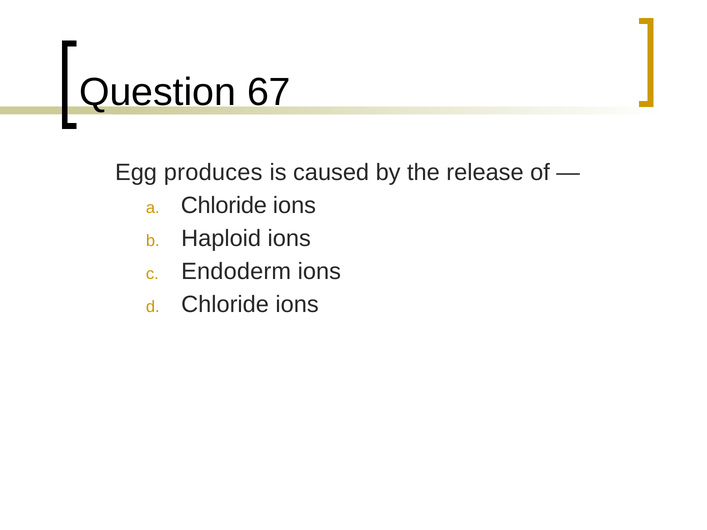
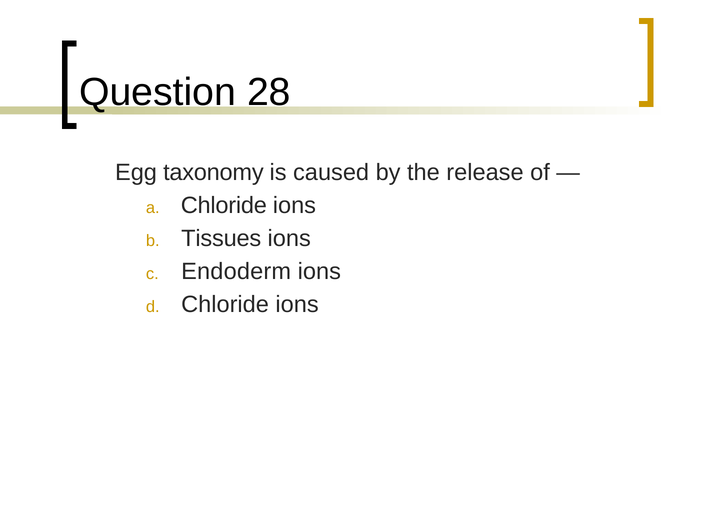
67: 67 -> 28 (269, 92)
produces: produces -> taxonomy (213, 173)
Haploid: Haploid -> Tissues (221, 238)
